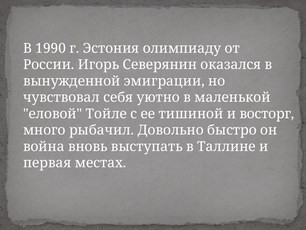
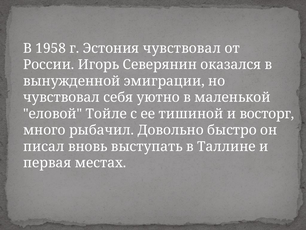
1990: 1990 -> 1958 (51, 48)
Эстония олимпиаду: олимпиаду -> чувствовал (182, 48)
война: война -> писал (44, 146)
